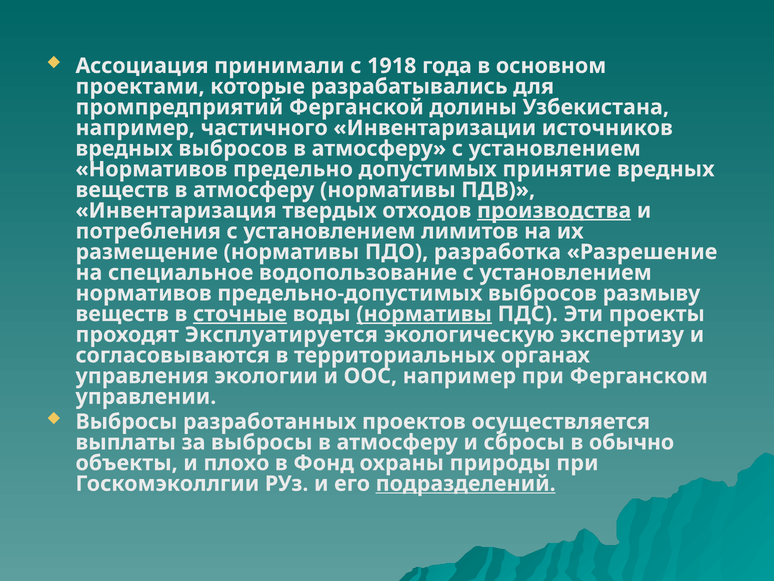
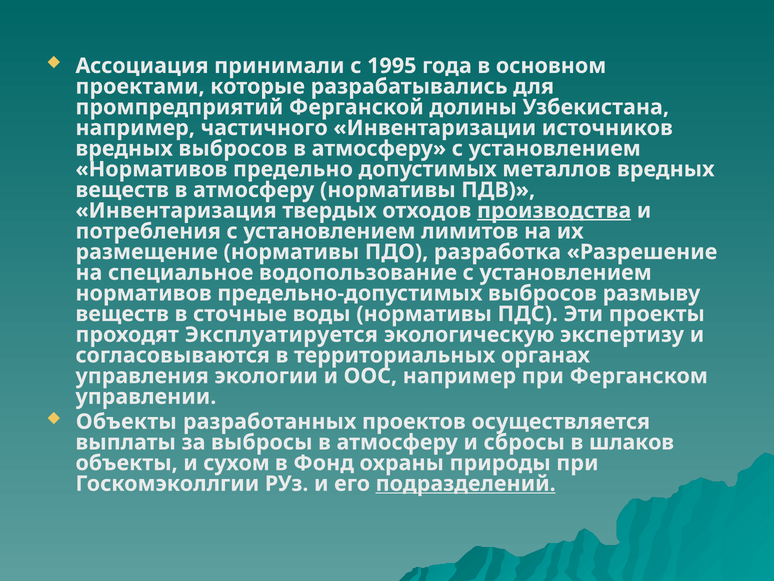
1918: 1918 -> 1995 (392, 66)
принятие: принятие -> металлов (557, 169)
сточные underline: present -> none (240, 314)
нормативы underline: present -> none (424, 314)
Выбросы: Выбросы -> Объекты (126, 421)
обычно: обычно -> шлаков (632, 442)
плохо: плохо -> сухом (236, 463)
